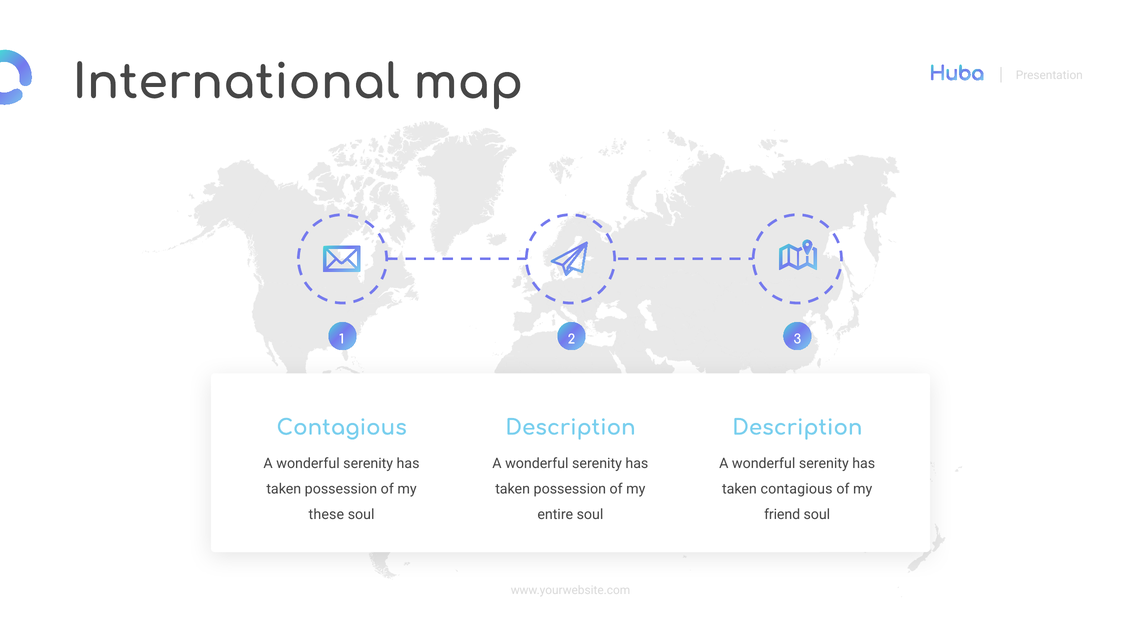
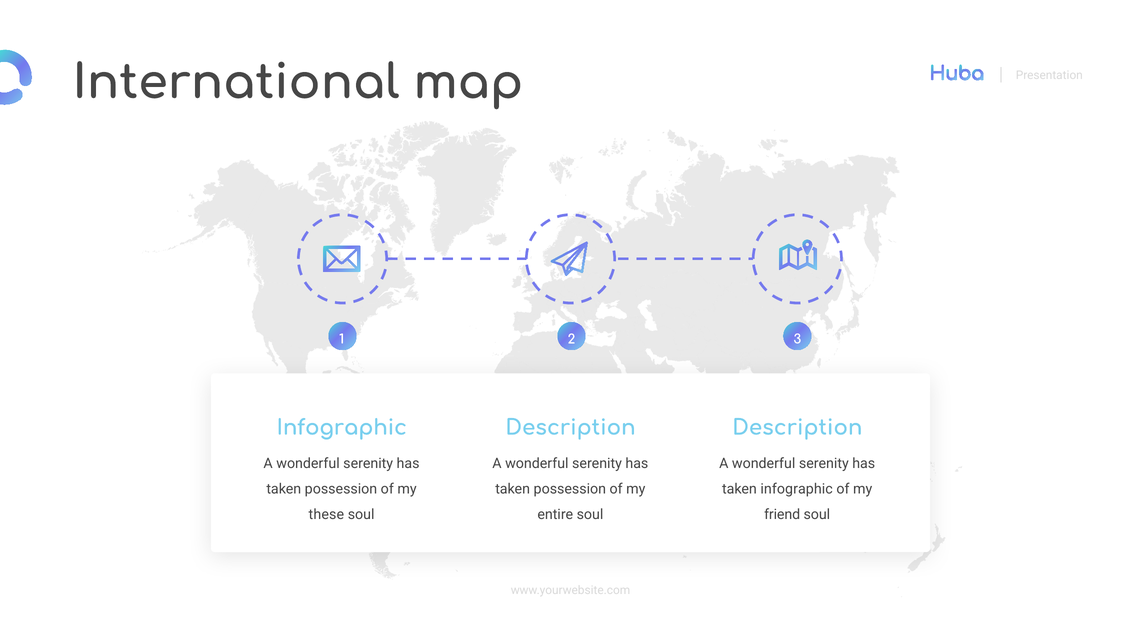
Contagious: Contagious -> Infographic (342, 428)
taken contagious: contagious -> infographic (797, 489)
